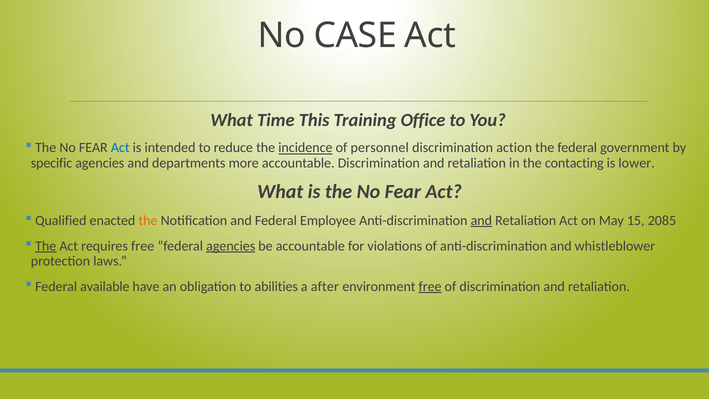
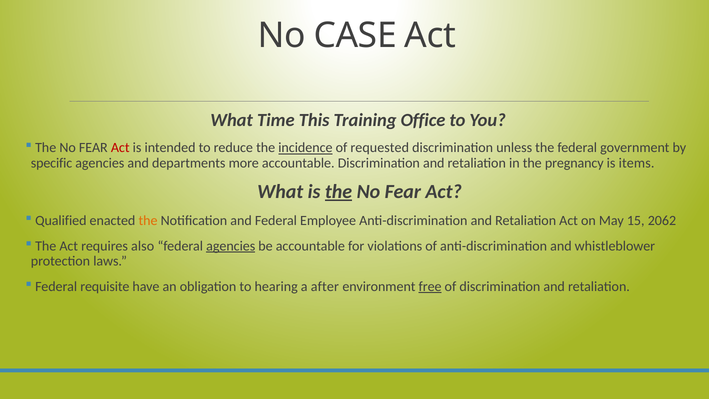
Act colour: blue -> red (120, 148)
personnel: personnel -> requested (380, 148)
action: action -> unless (514, 148)
contacting: contacting -> pregnancy (574, 163)
lower: lower -> items (637, 163)
the underline: none -> present (339, 192)
and underline: present -> none (481, 220)
2085: 2085 -> 2062 (662, 220)
The underline: present -> none (46, 246)
requires free: free -> also (143, 246)
available: available -> requisite (105, 286)
abilities: abilities -> hearing (276, 286)
